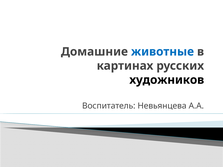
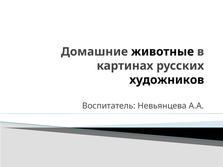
животные colour: blue -> black (162, 52)
